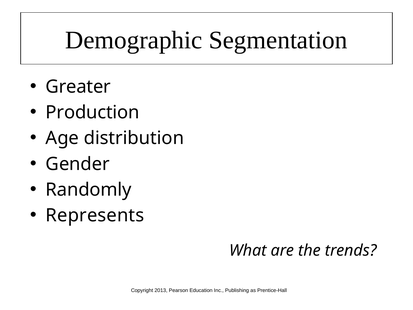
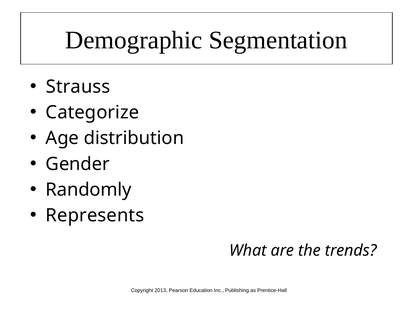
Greater: Greater -> Strauss (78, 87)
Production: Production -> Categorize (92, 112)
